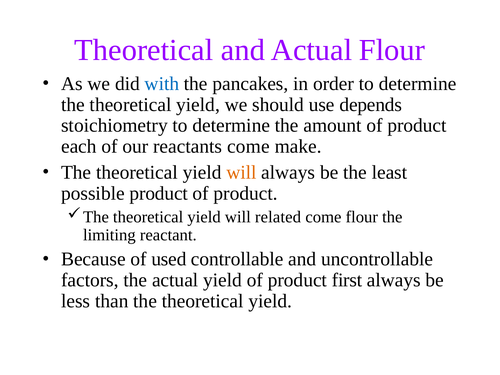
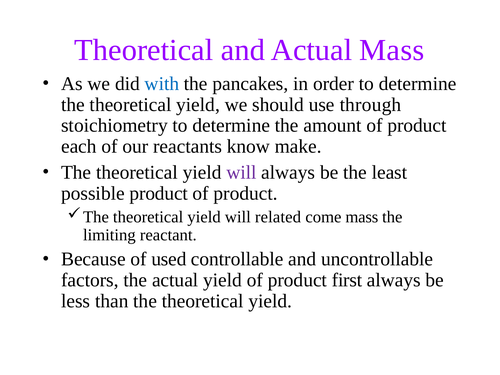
Actual Flour: Flour -> Mass (392, 50)
depends: depends -> through (371, 105)
reactants come: come -> know (248, 147)
will colour: orange -> purple (241, 172)
come flour: flour -> mass (362, 217)
